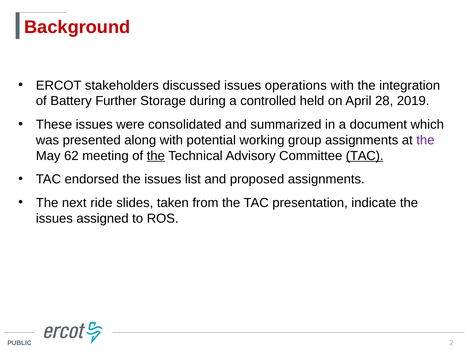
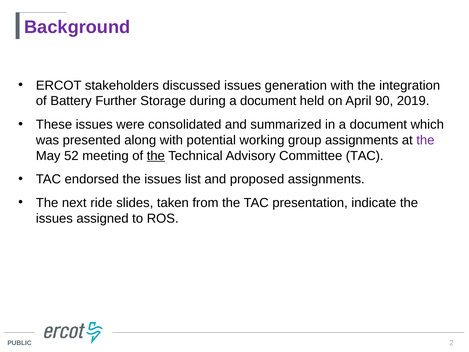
Background colour: red -> purple (77, 27)
operations: operations -> generation (296, 85)
during a controlled: controlled -> document (268, 101)
28: 28 -> 90 (384, 101)
62: 62 -> 52 (71, 156)
TAC underline: present -> none (365, 156)
